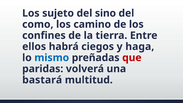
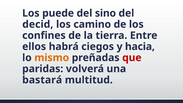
sujeto: sujeto -> puede (58, 13)
como: como -> decid (38, 24)
haga: haga -> hacia (140, 47)
mismo colour: blue -> orange (52, 58)
